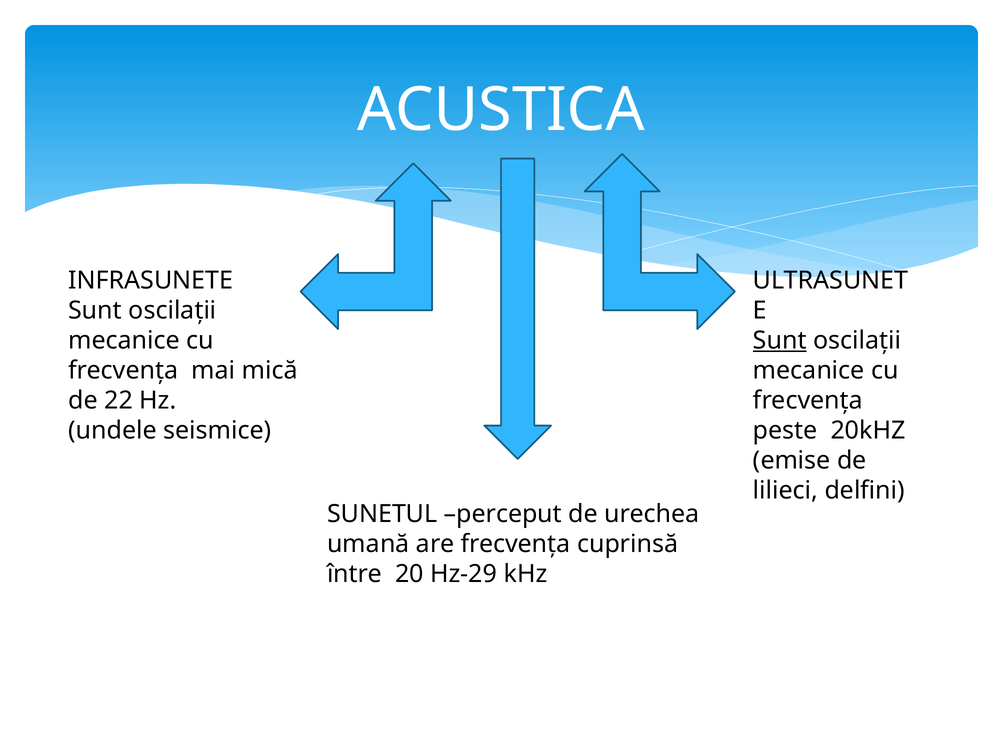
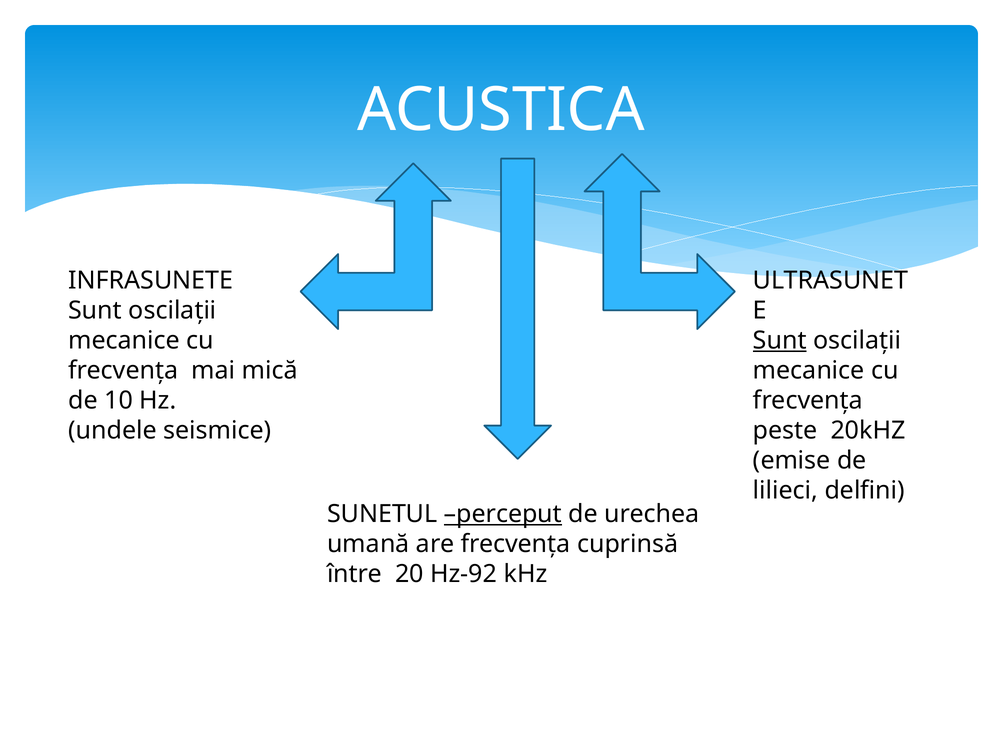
22: 22 -> 10 (119, 401)
perceput underline: none -> present (503, 514)
Hz-29: Hz-29 -> Hz-92 (464, 574)
